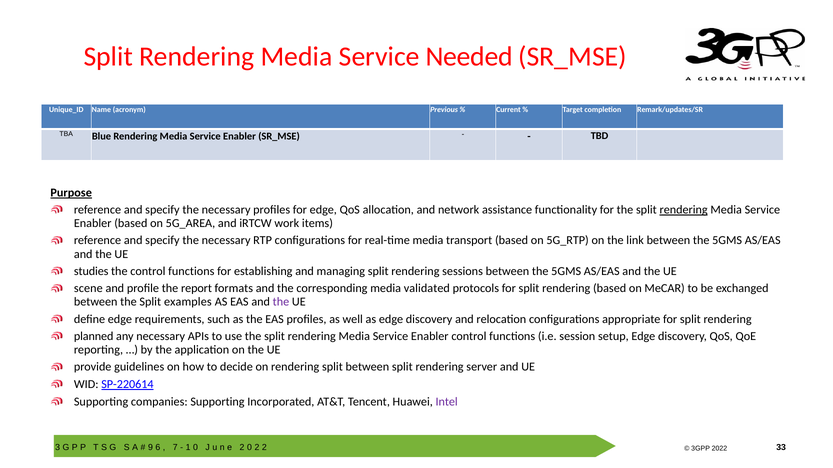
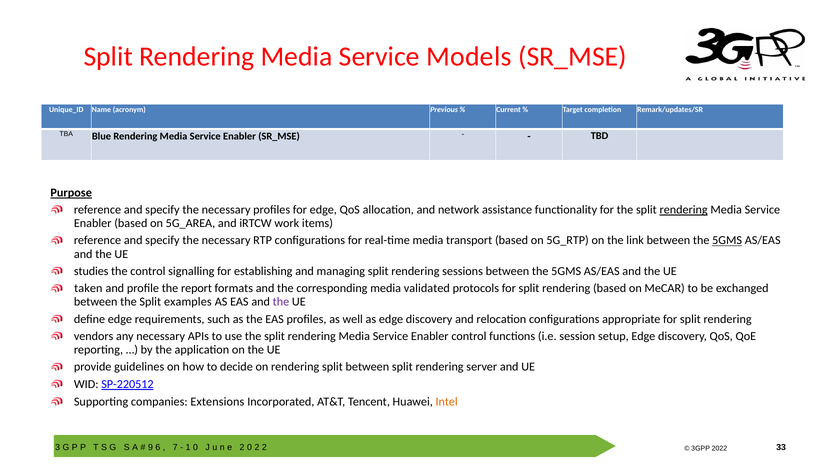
Needed: Needed -> Models (469, 57)
5GMS underline: none -> present (727, 241)
the control functions: functions -> signalling (191, 272)
scene: scene -> taken (88, 289)
planned: planned -> vendors (94, 337)
SP-220614: SP-220614 -> SP-220512 (127, 385)
companies Supporting: Supporting -> Extensions (217, 402)
Intel colour: purple -> orange (447, 402)
